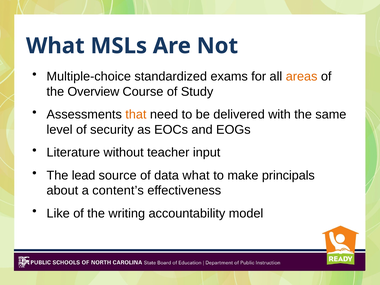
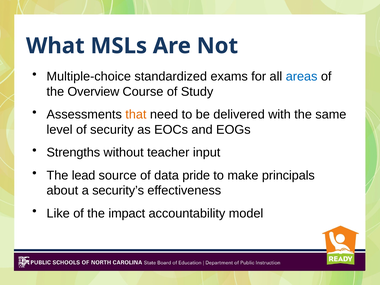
areas colour: orange -> blue (302, 77)
Literature: Literature -> Strengths (73, 153)
data what: what -> pride (196, 175)
content’s: content’s -> security’s (118, 191)
writing: writing -> impact (127, 213)
